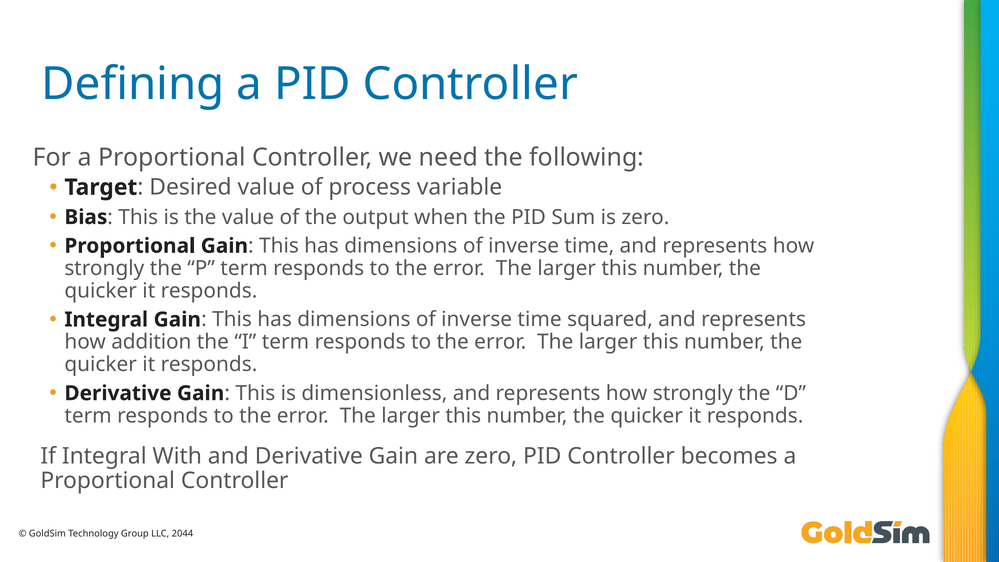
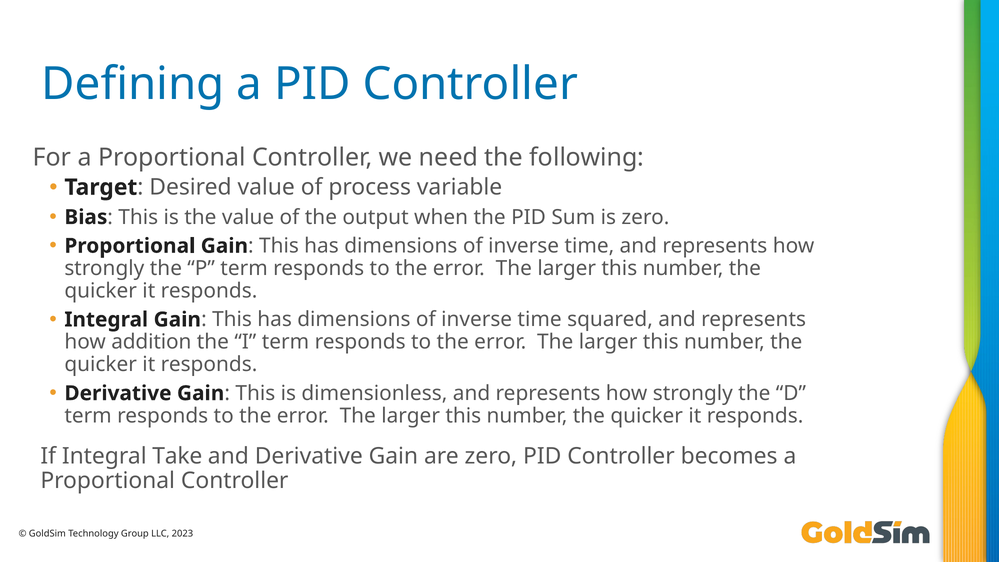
With: With -> Take (177, 456)
2044: 2044 -> 2023 (182, 534)
